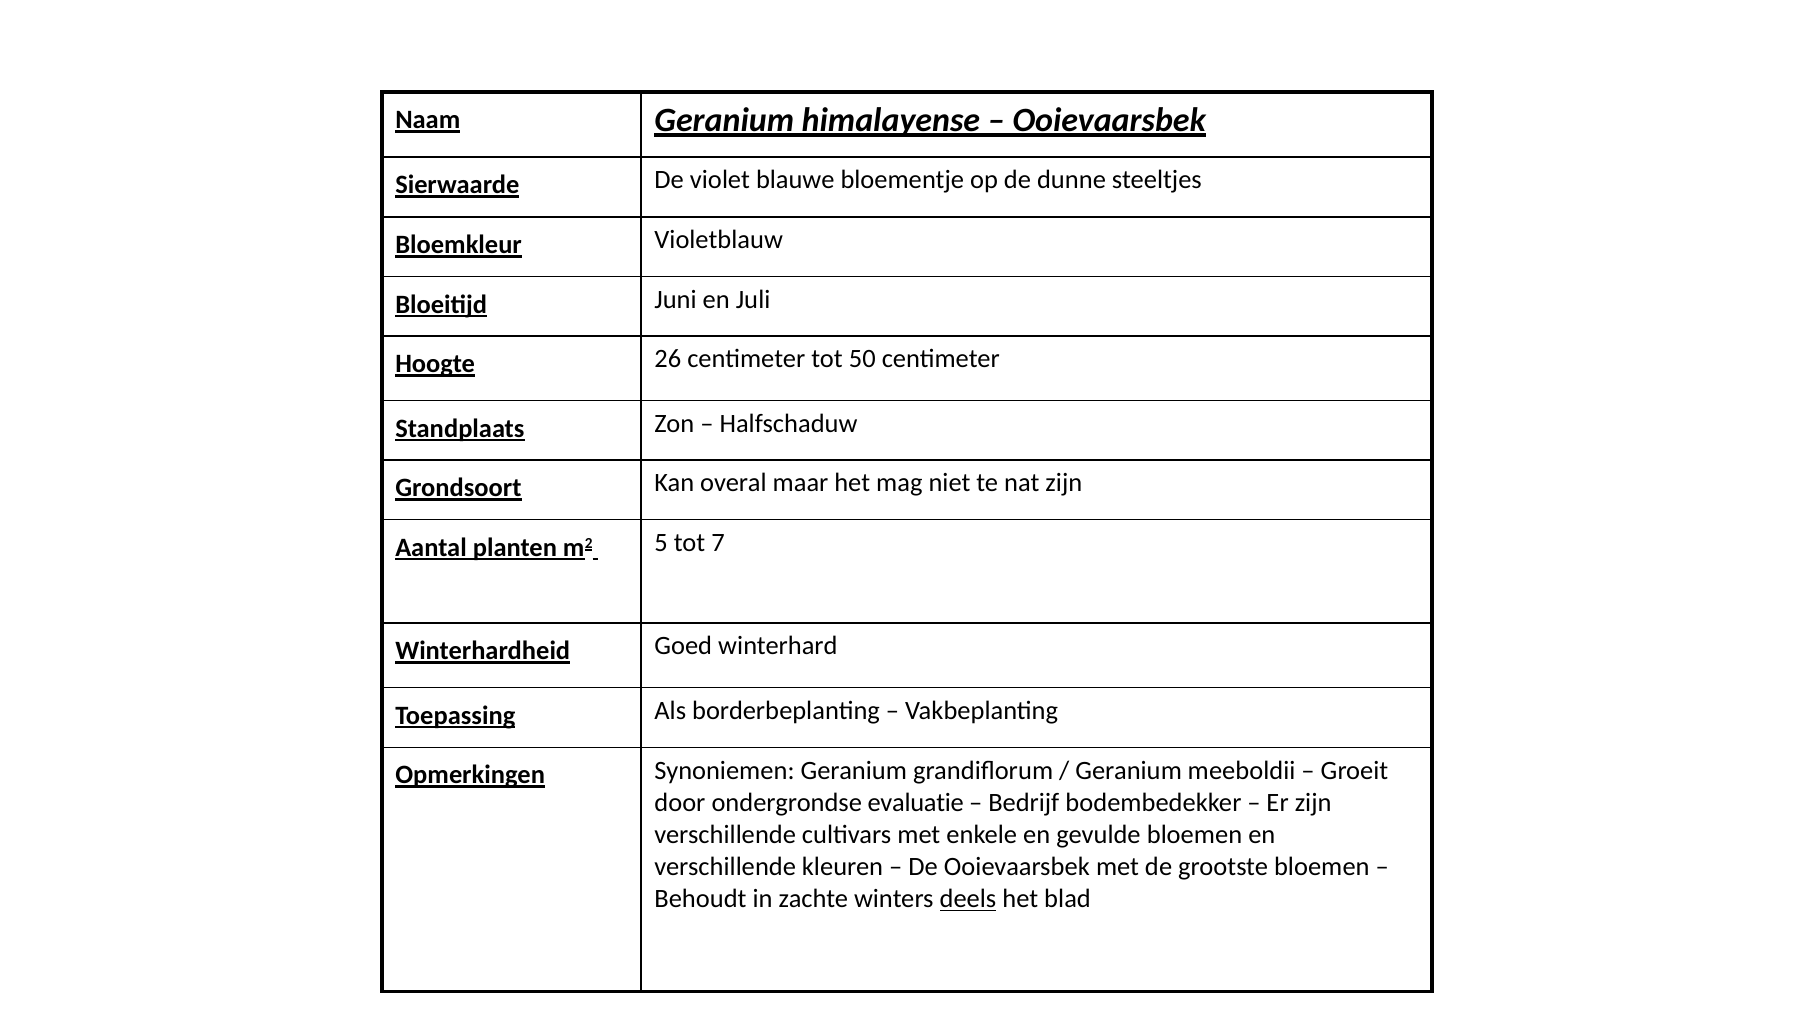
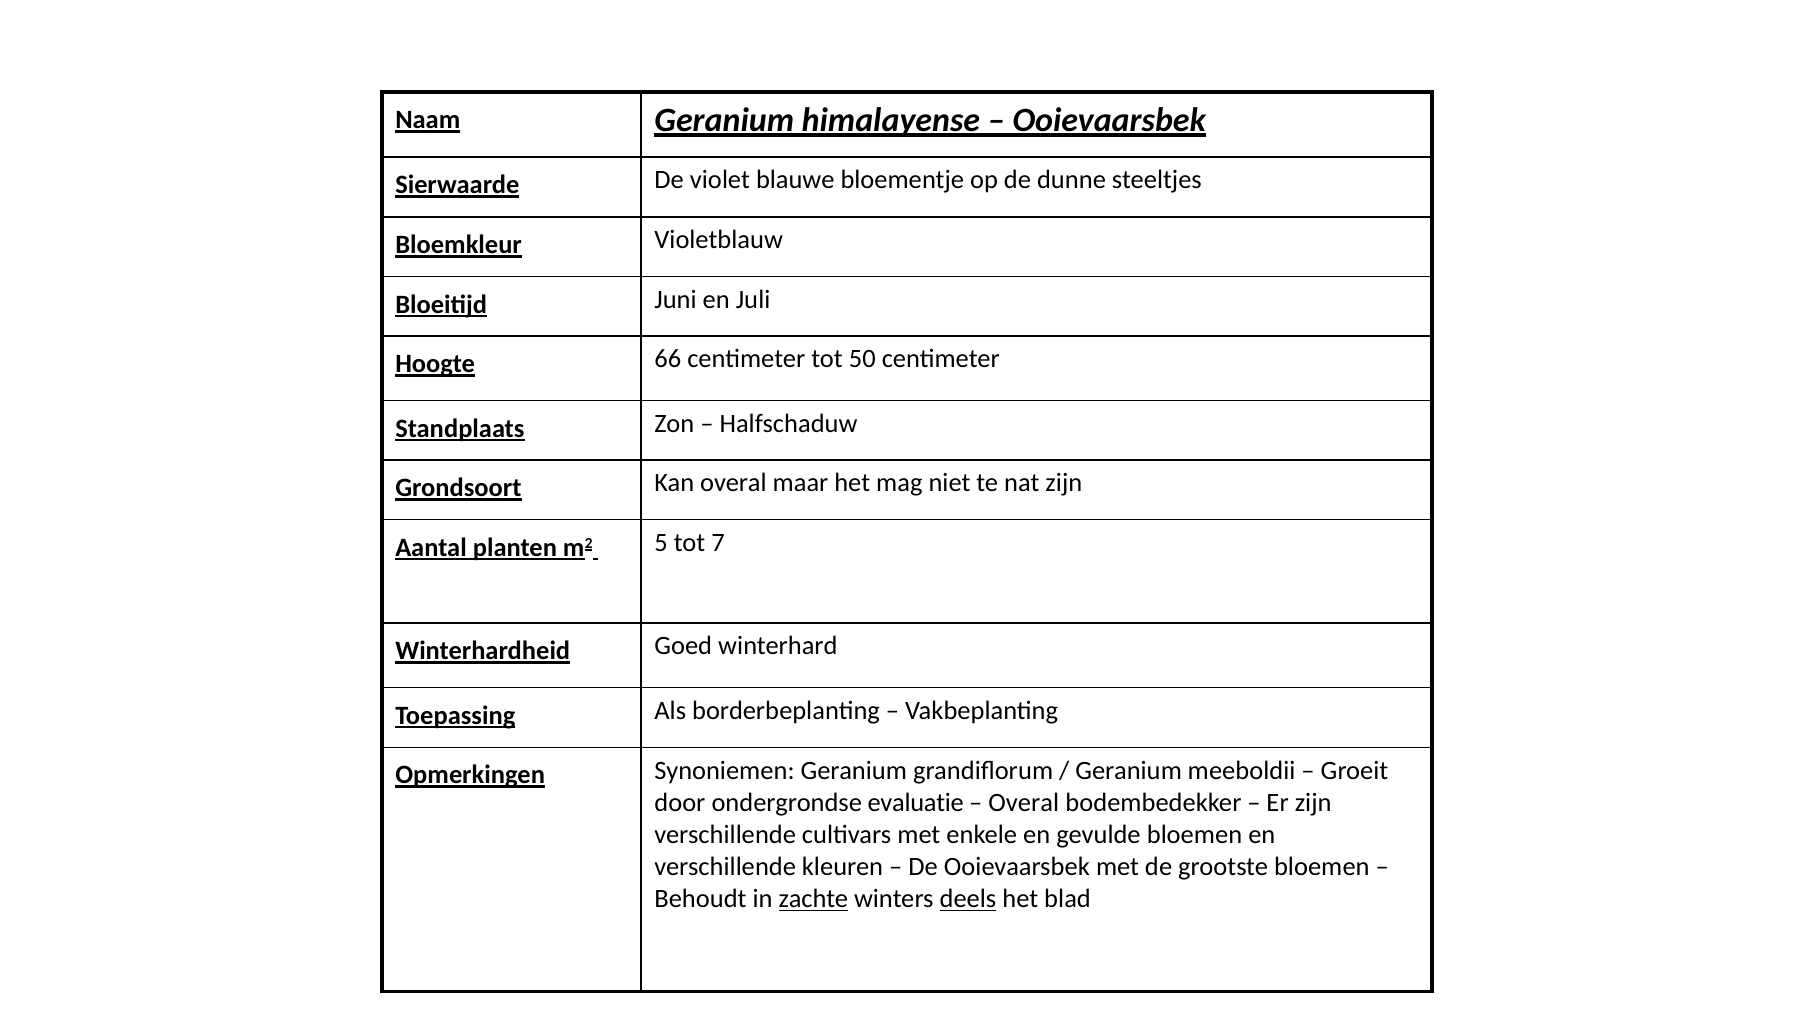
26: 26 -> 66 (668, 359)
Bedrijf: Bedrijf -> Overal (1024, 803)
zachte underline: none -> present (813, 899)
